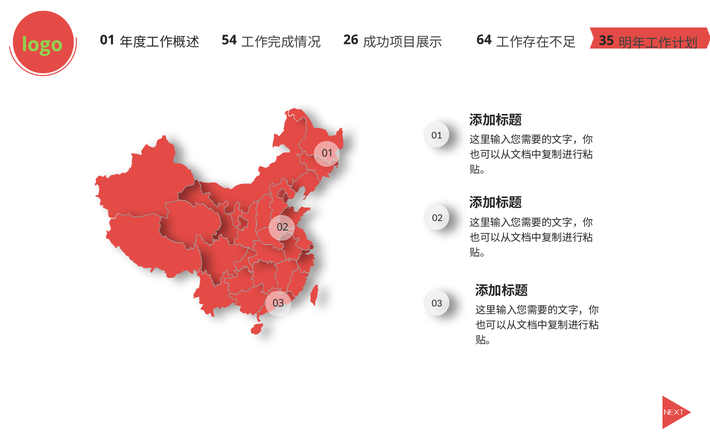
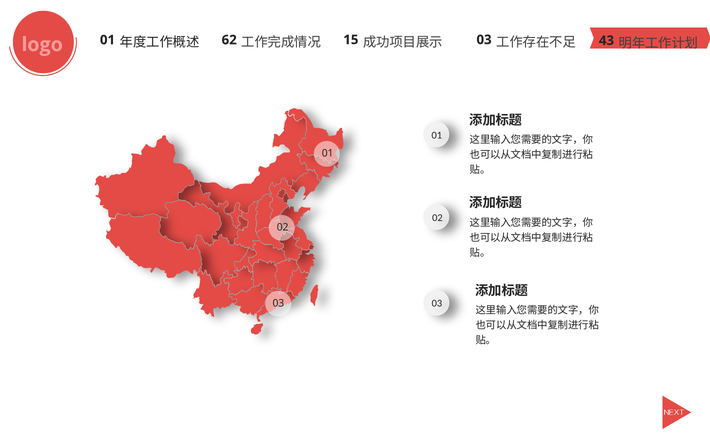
logo colour: light green -> pink (42, 45)
54: 54 -> 62 (229, 40)
26: 26 -> 15 (351, 40)
64: 64 -> 03 (484, 40)
35: 35 -> 43 (606, 41)
